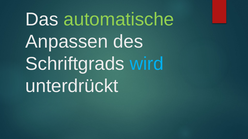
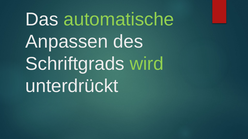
wird colour: light blue -> light green (147, 64)
